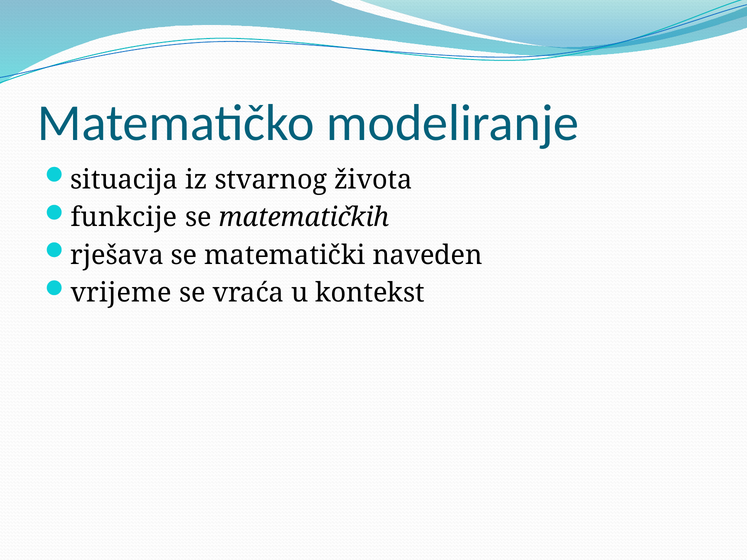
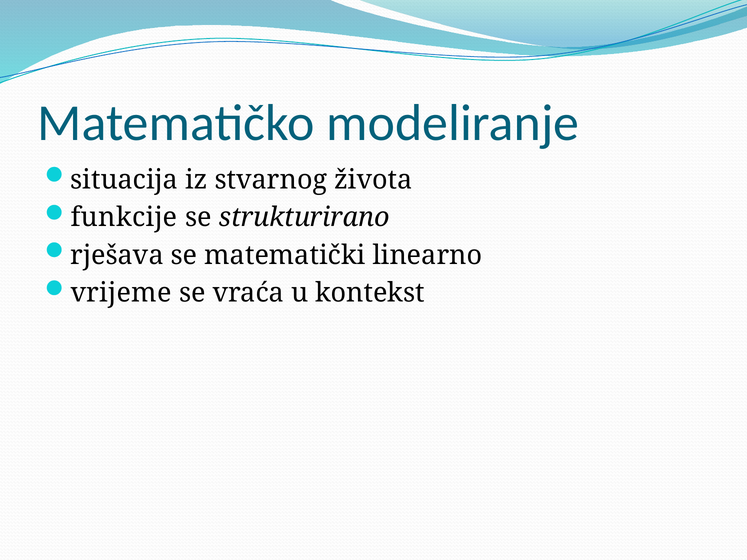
matematičkih: matematičkih -> strukturirano (304, 218)
naveden: naveden -> linearno (427, 255)
